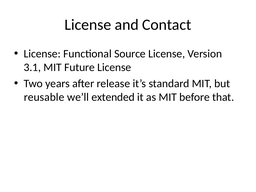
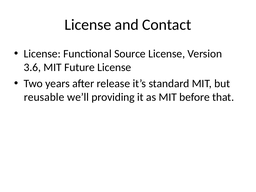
3.1: 3.1 -> 3.6 (32, 67)
extended: extended -> providing (113, 97)
